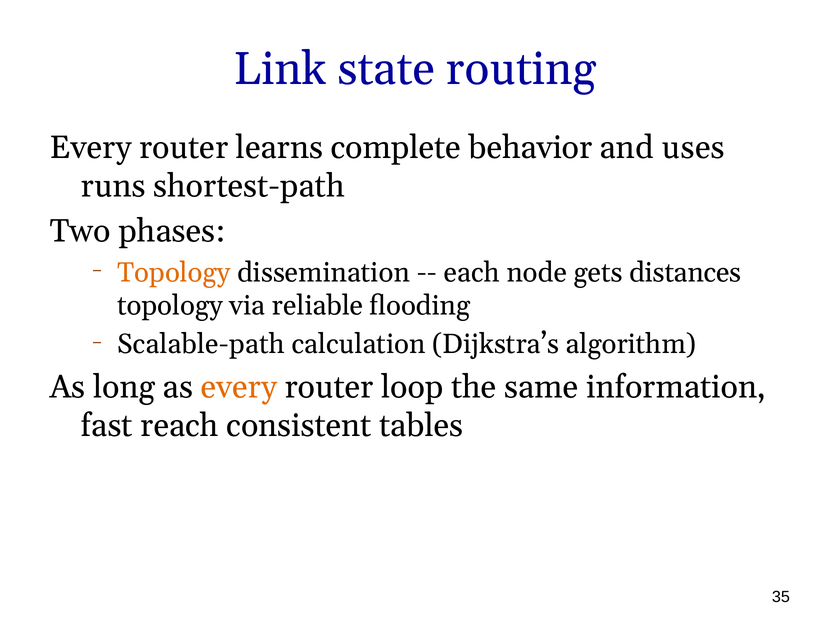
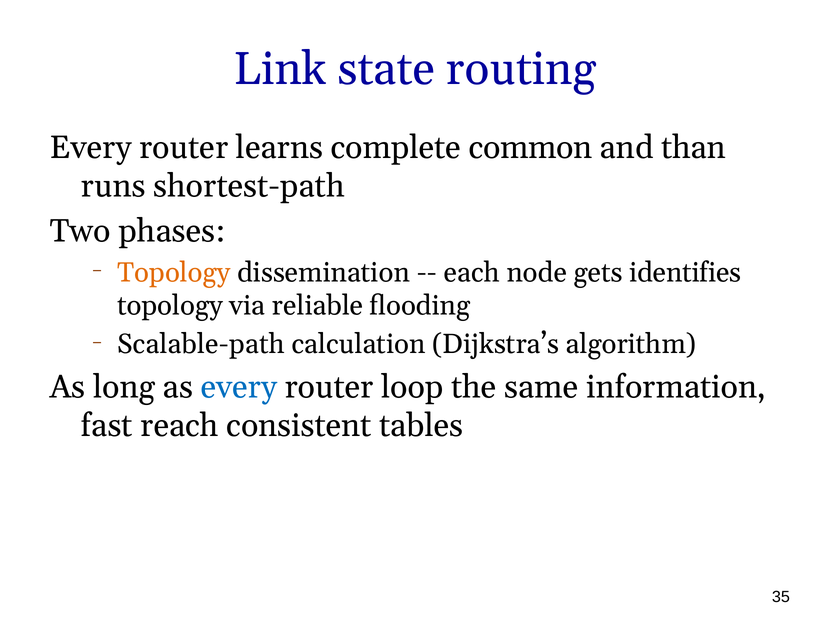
behavior: behavior -> common (531, 148)
uses: uses -> than (694, 148)
distances: distances -> identifies (685, 273)
every colour: orange -> blue (239, 387)
